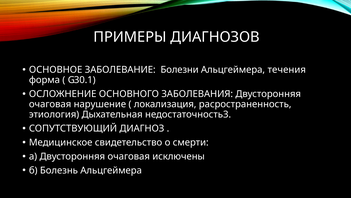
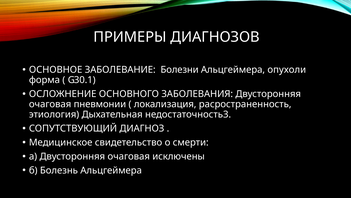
течения: течения -> опухоли (287, 70)
нарушение: нарушение -> пневмонии (100, 104)
